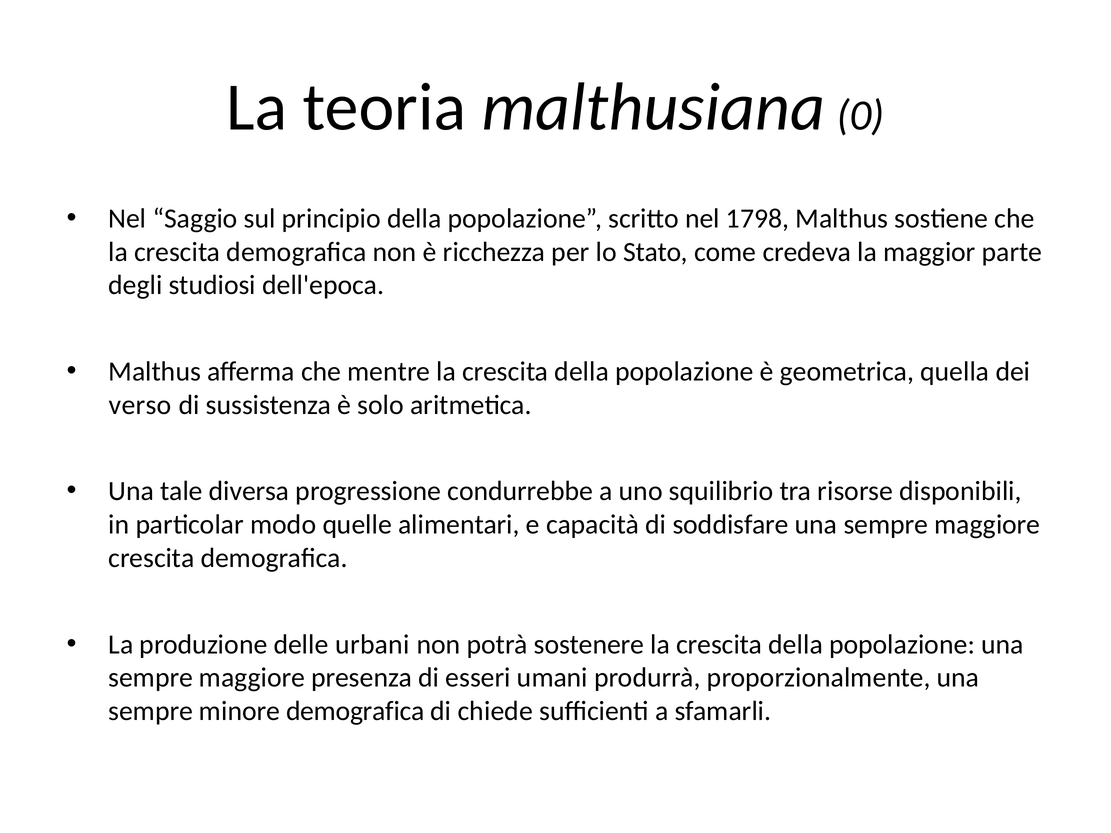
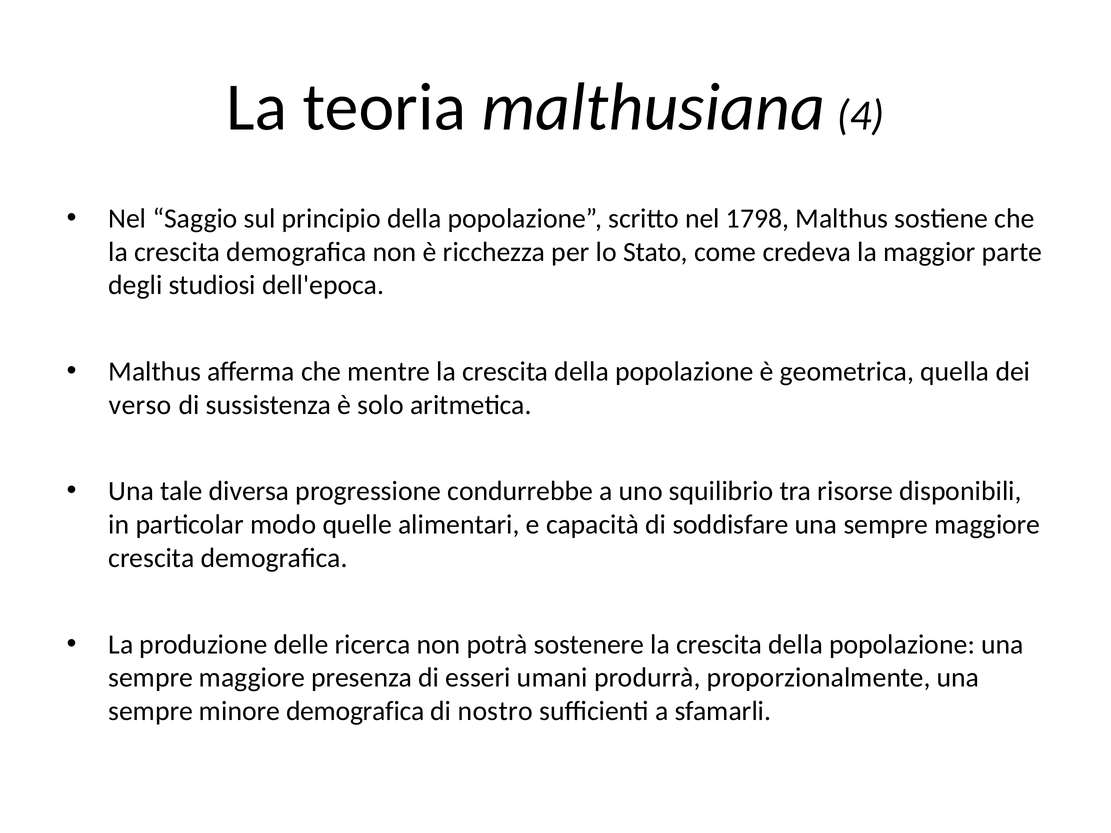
0: 0 -> 4 (861, 116)
urbani: urbani -> ricerca (373, 645)
chiede: chiede -> nostro (495, 711)
